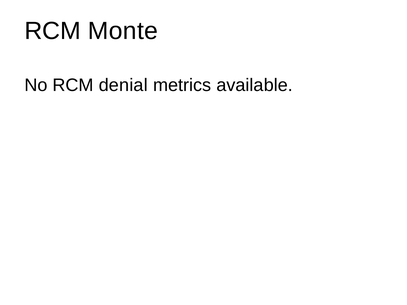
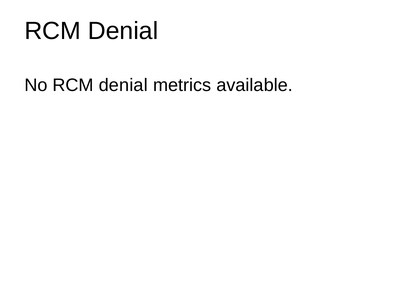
Monte: Monte -> Denial (123, 31)
